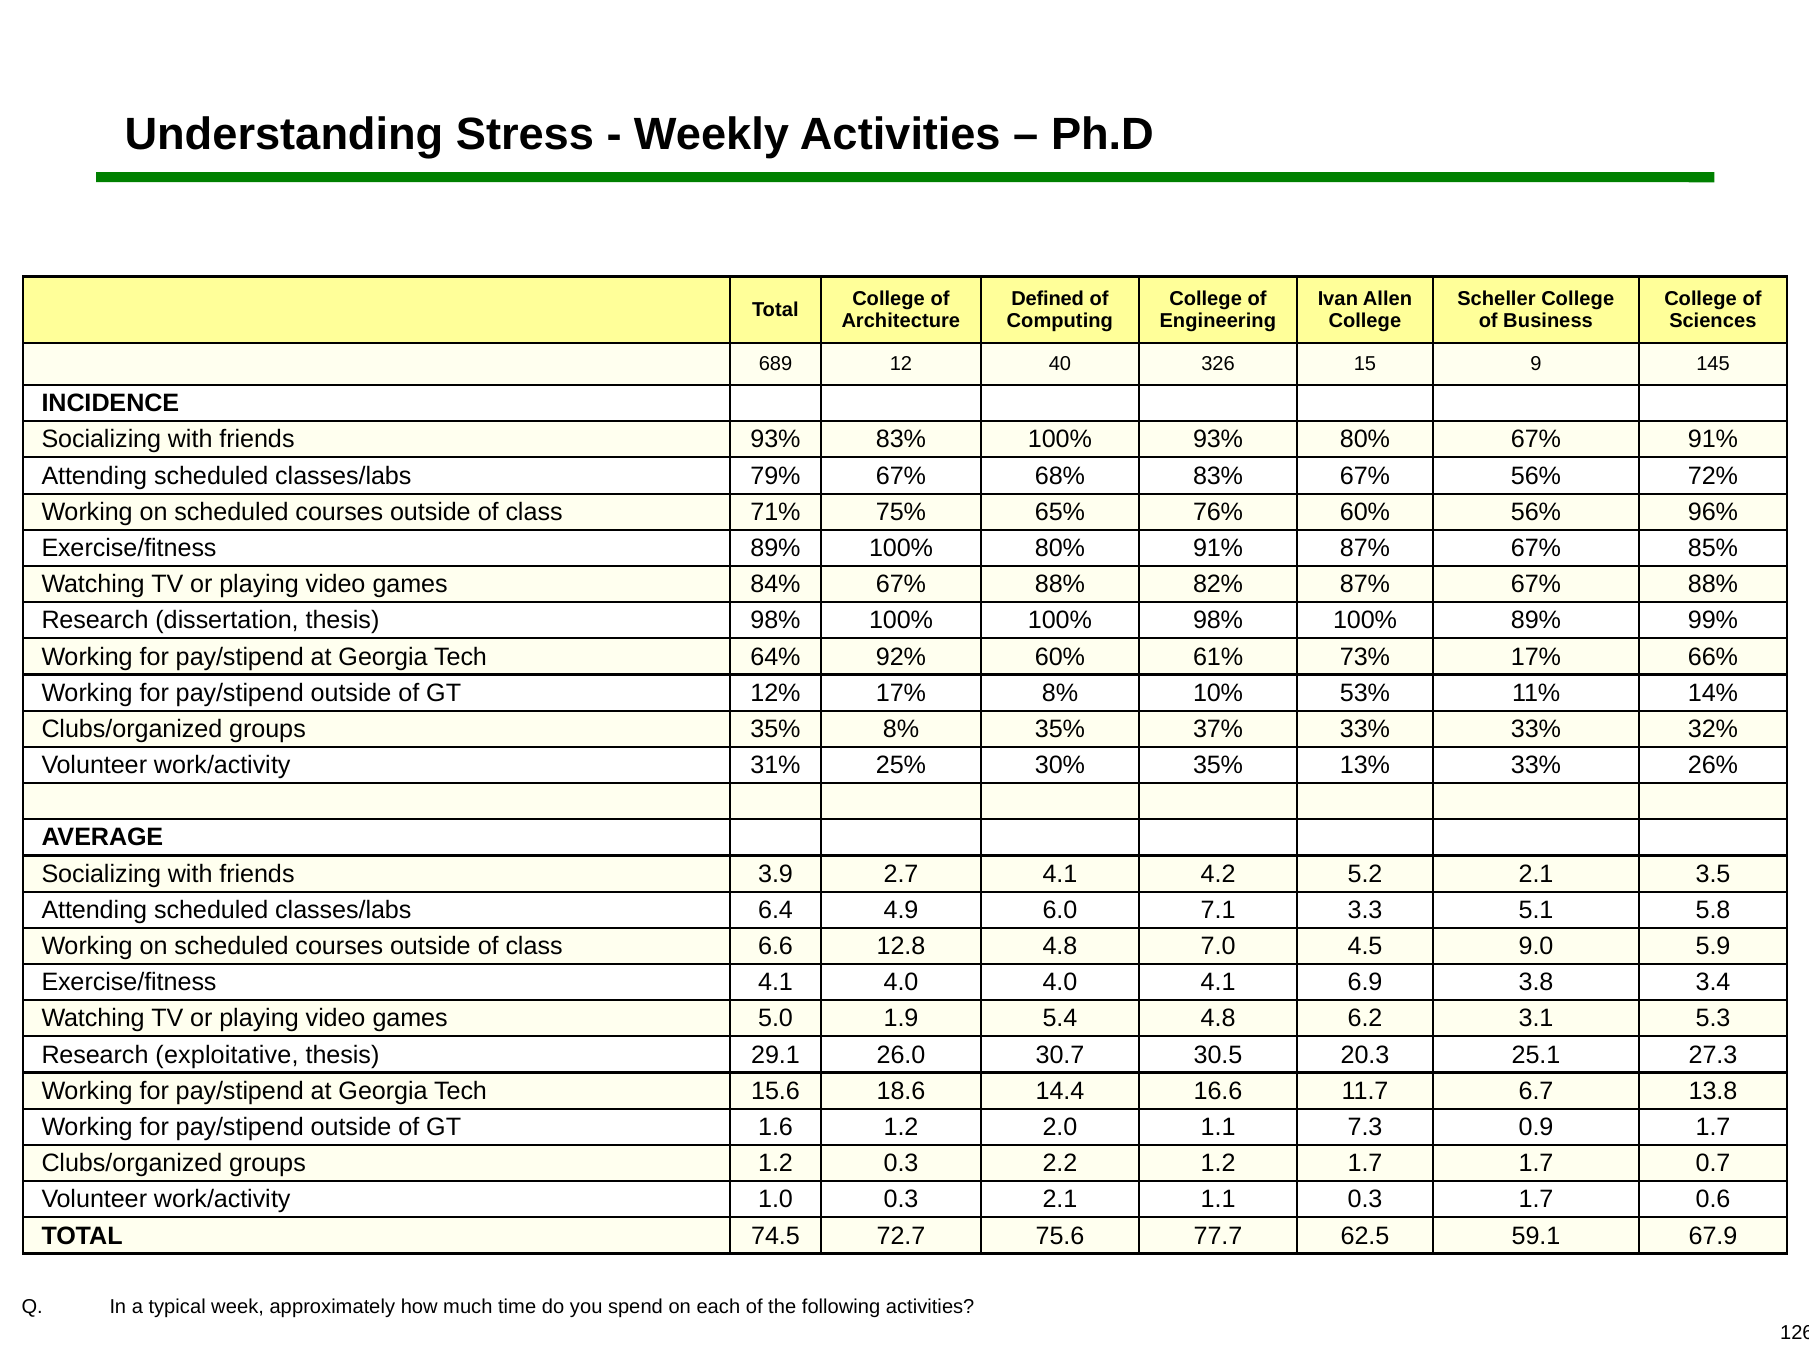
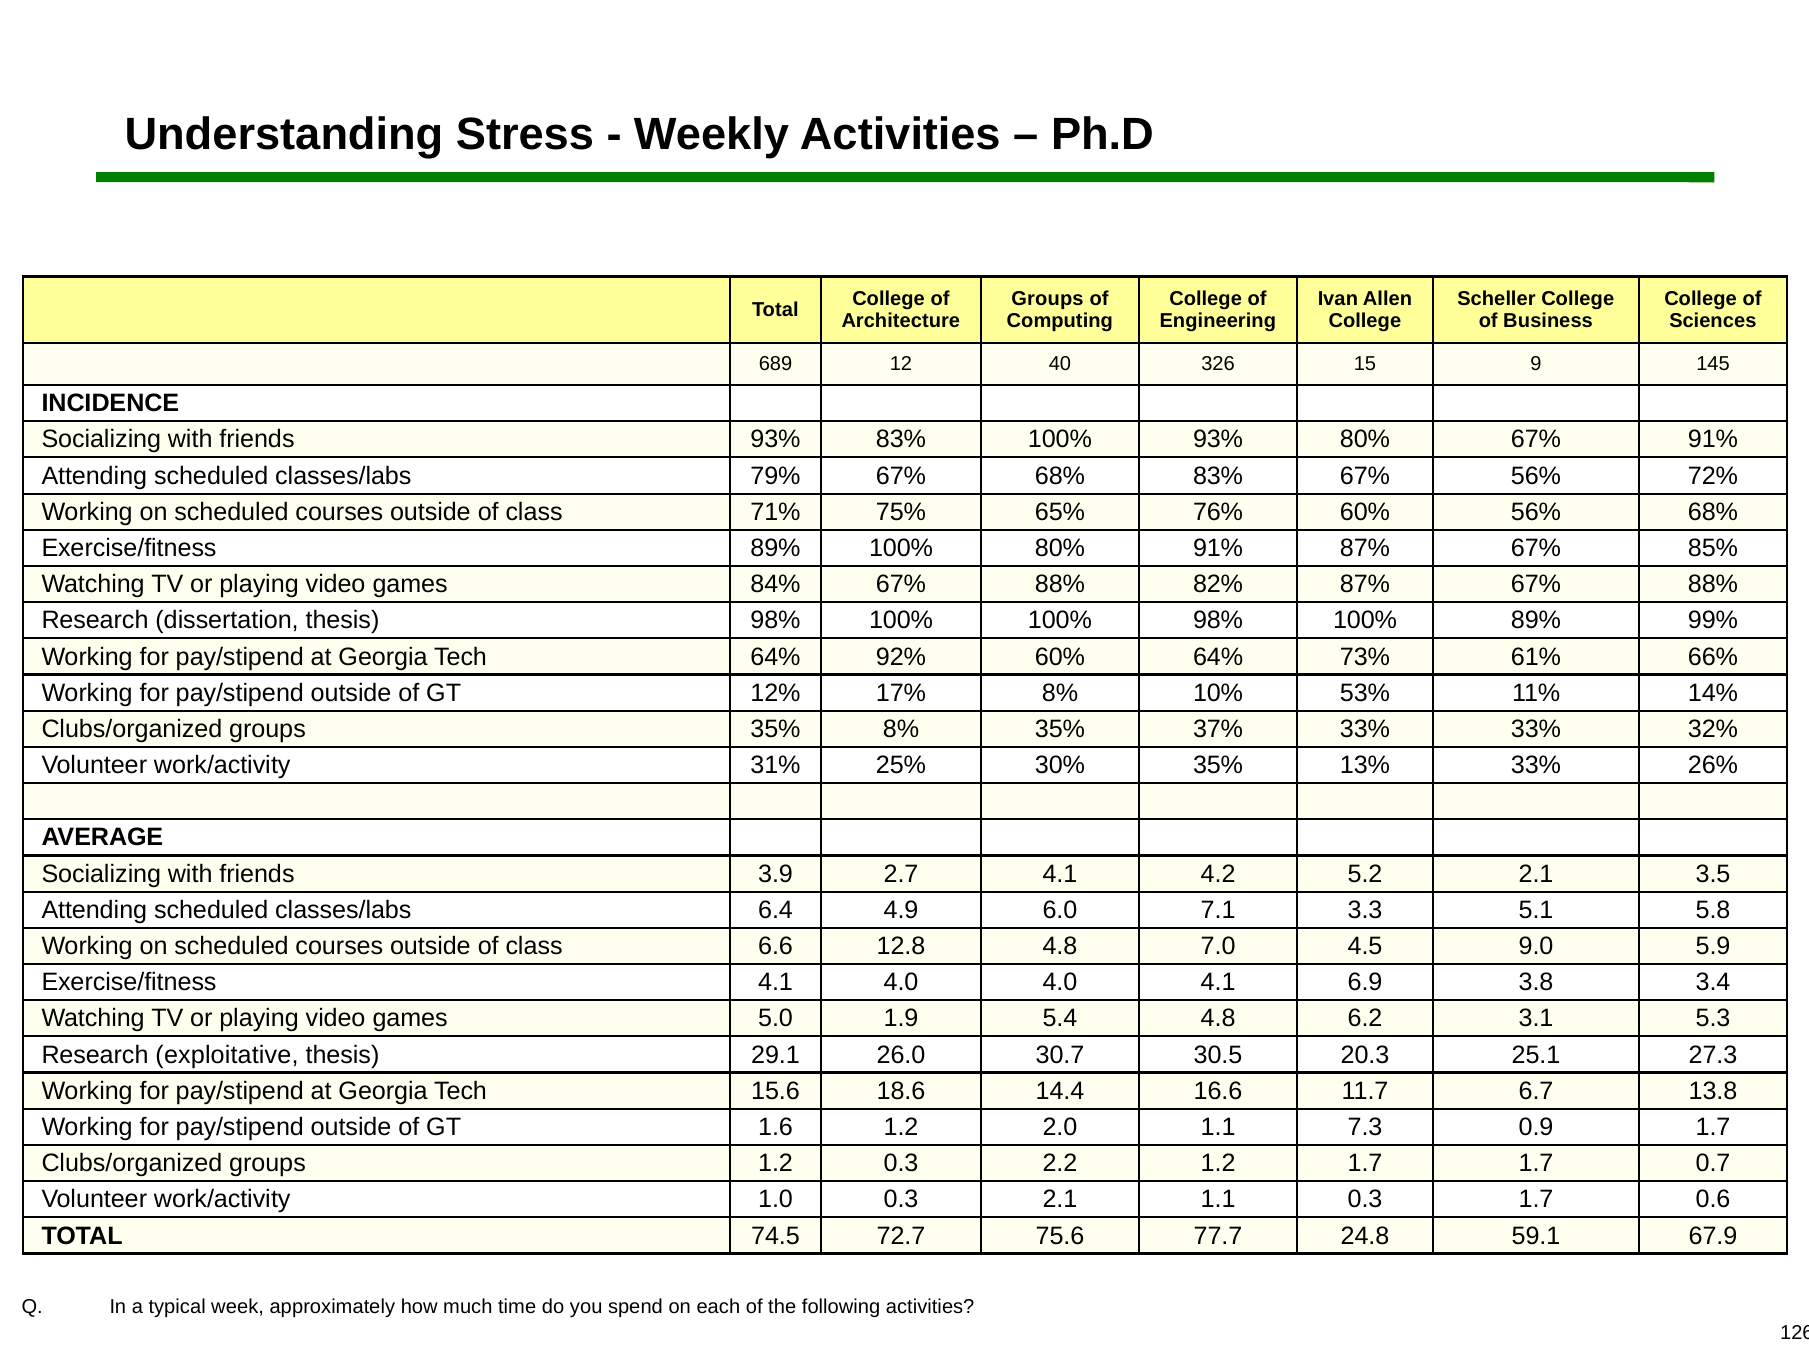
Defined: Defined -> Groups (1047, 299)
56% 96%: 96% -> 68% (1713, 512)
60% 61%: 61% -> 64% (1218, 657)
73% 17%: 17% -> 61% (1536, 657)
62.5: 62.5 -> 24.8 (1365, 1235)
